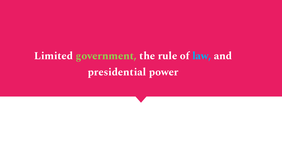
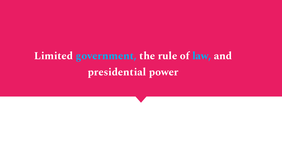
government colour: light green -> light blue (106, 56)
